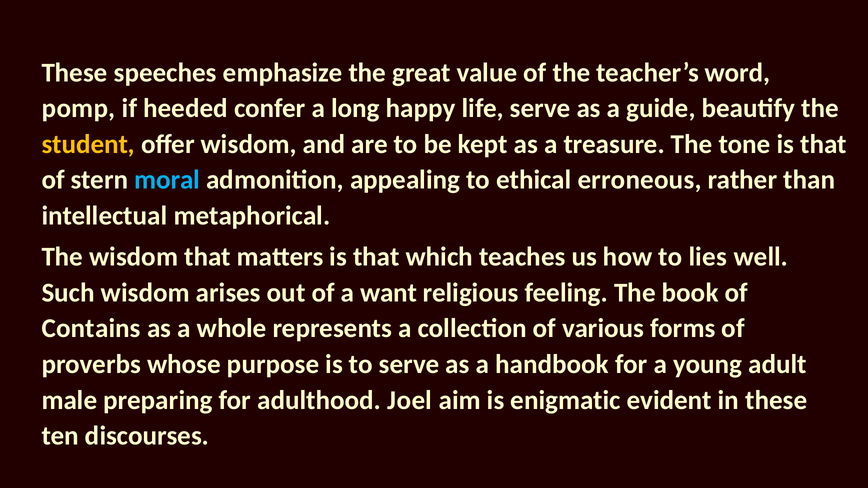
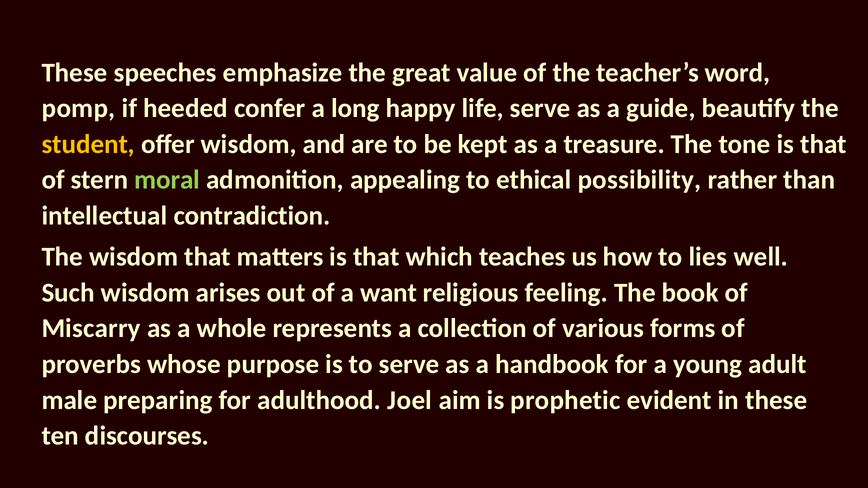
moral colour: light blue -> light green (167, 180)
erroneous: erroneous -> possibility (639, 180)
metaphorical: metaphorical -> contradiction (252, 216)
Contains: Contains -> Miscarry (91, 329)
enigmatic: enigmatic -> prophetic (566, 400)
